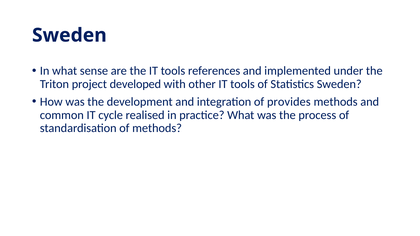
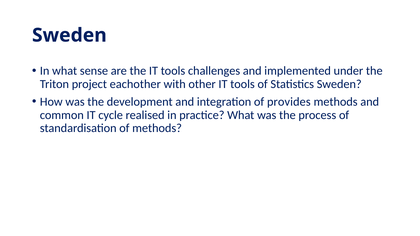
references: references -> challenges (214, 71)
developed: developed -> eachother (135, 84)
